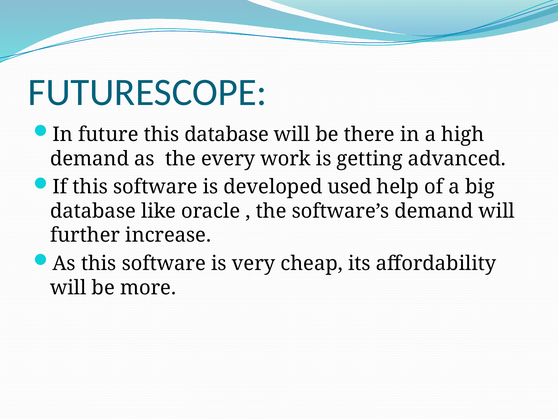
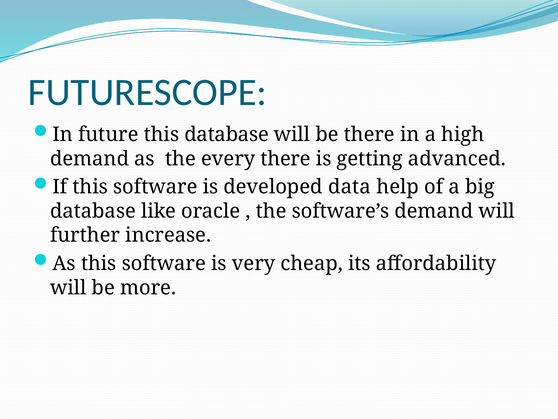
every work: work -> there (286, 159)
used: used -> data (349, 187)
